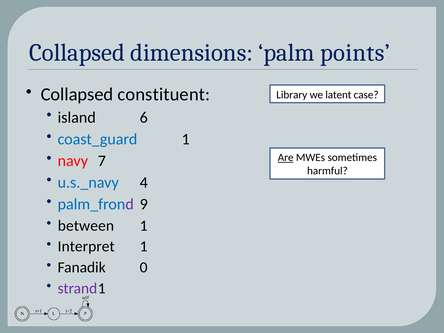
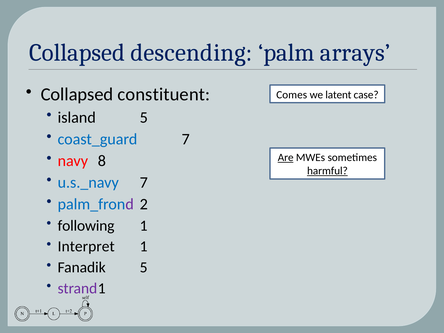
dimensions: dimensions -> descending (191, 53)
points: points -> arrays (355, 53)
Library: Library -> Comes (292, 95)
island 6: 6 -> 5 (144, 118)
coast_guard 1: 1 -> 7 (186, 139)
7: 7 -> 8 (102, 161)
harmful underline: none -> present (327, 171)
u.s._navy 4: 4 -> 7 (144, 183)
9: 9 -> 2 (144, 204)
between: between -> following (86, 226)
Fanadik 0: 0 -> 5 (144, 268)
